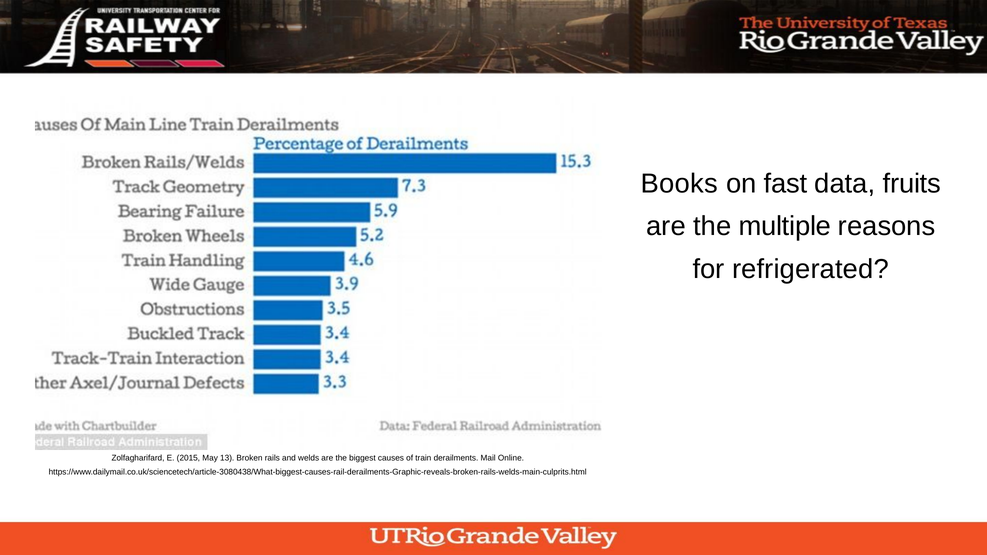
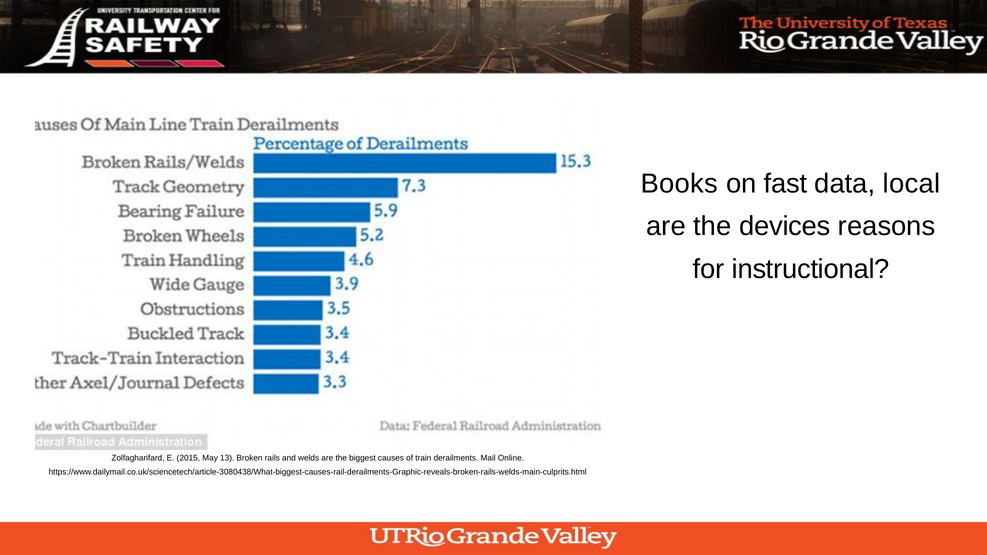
fruits: fruits -> local (912, 184)
multiple: multiple -> devices (785, 226)
refrigerated: refrigerated -> instructional (811, 269)
